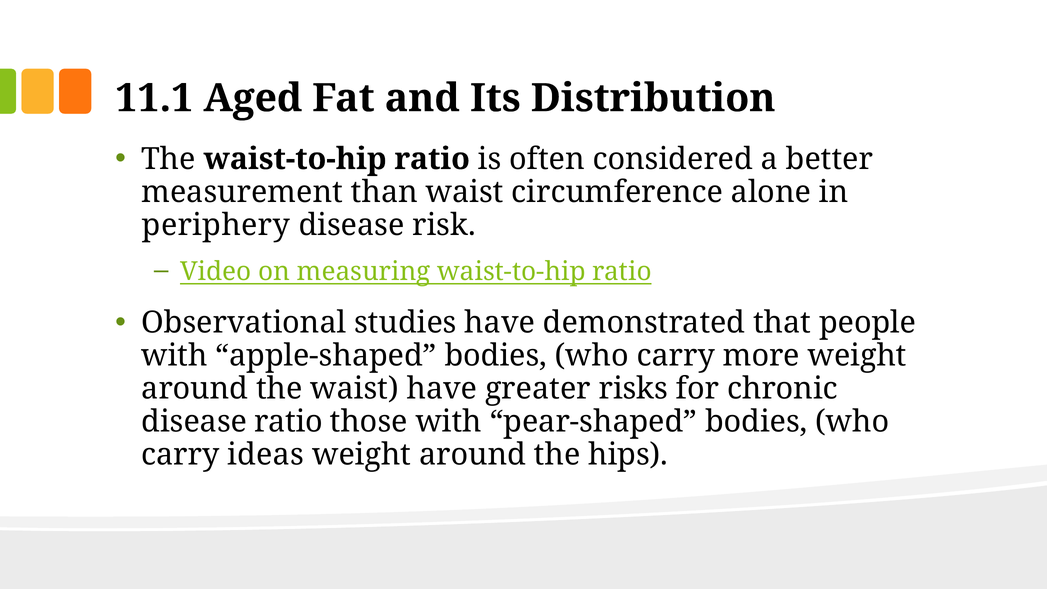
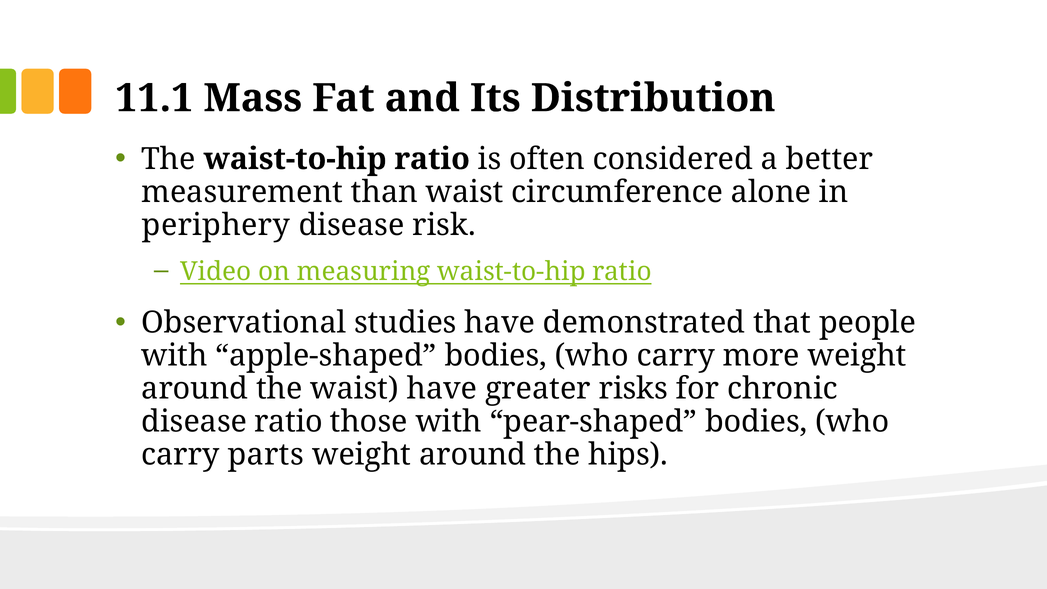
Aged: Aged -> Mass (253, 98)
ideas: ideas -> parts (266, 455)
